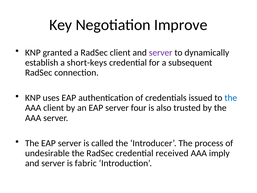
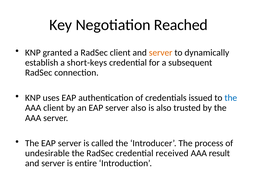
Improve: Improve -> Reached (181, 25)
server colour: purple -> orange (161, 52)
server four: four -> also (139, 108)
imply: imply -> result (219, 153)
fabric: fabric -> entire (86, 163)
